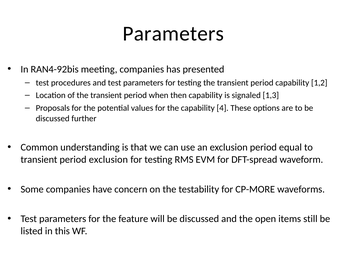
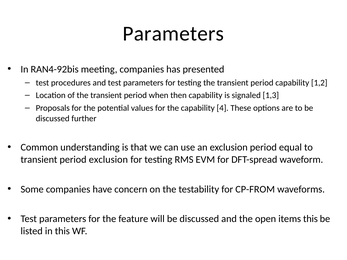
CP-MORE: CP-MORE -> CP-FROM (255, 189)
items still: still -> this (310, 219)
